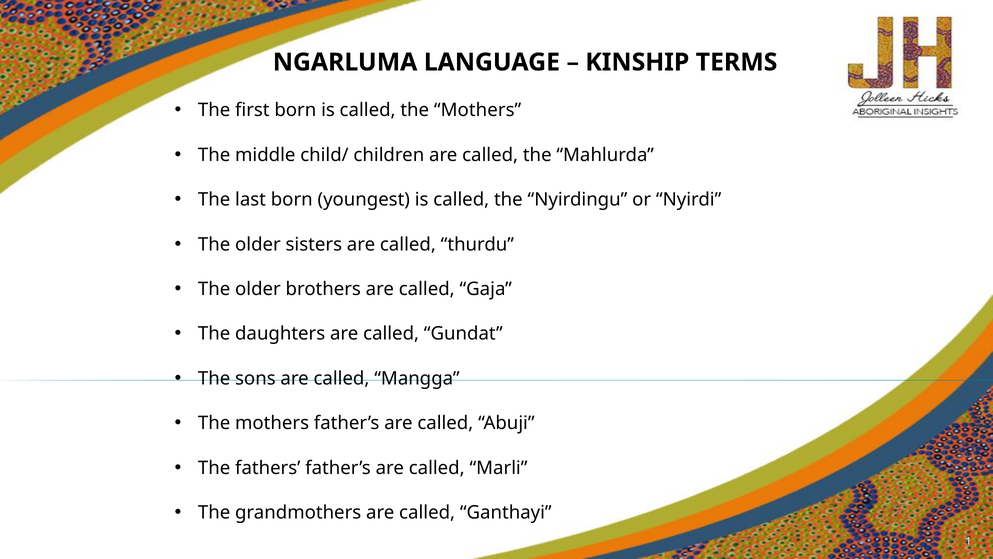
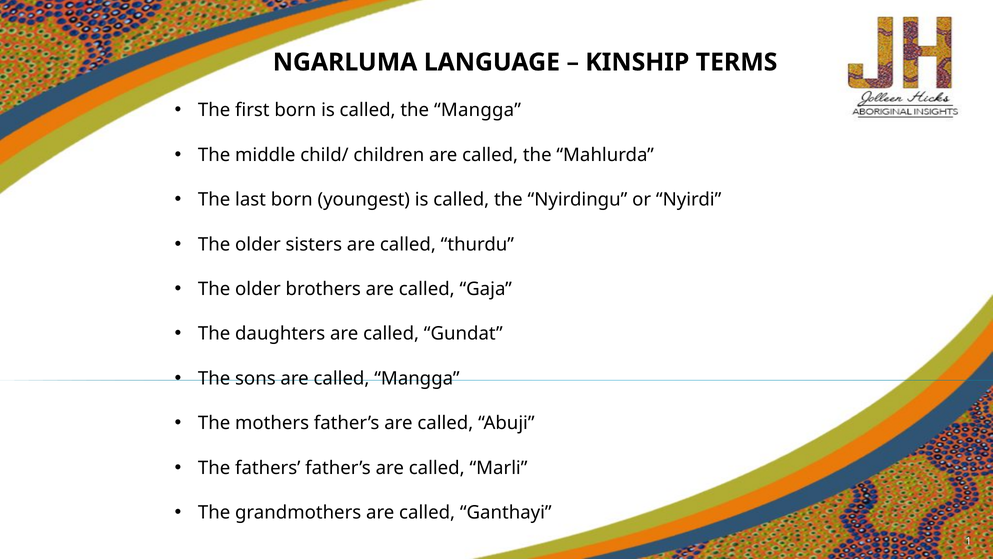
called the Mothers: Mothers -> Mangga (478, 110)
